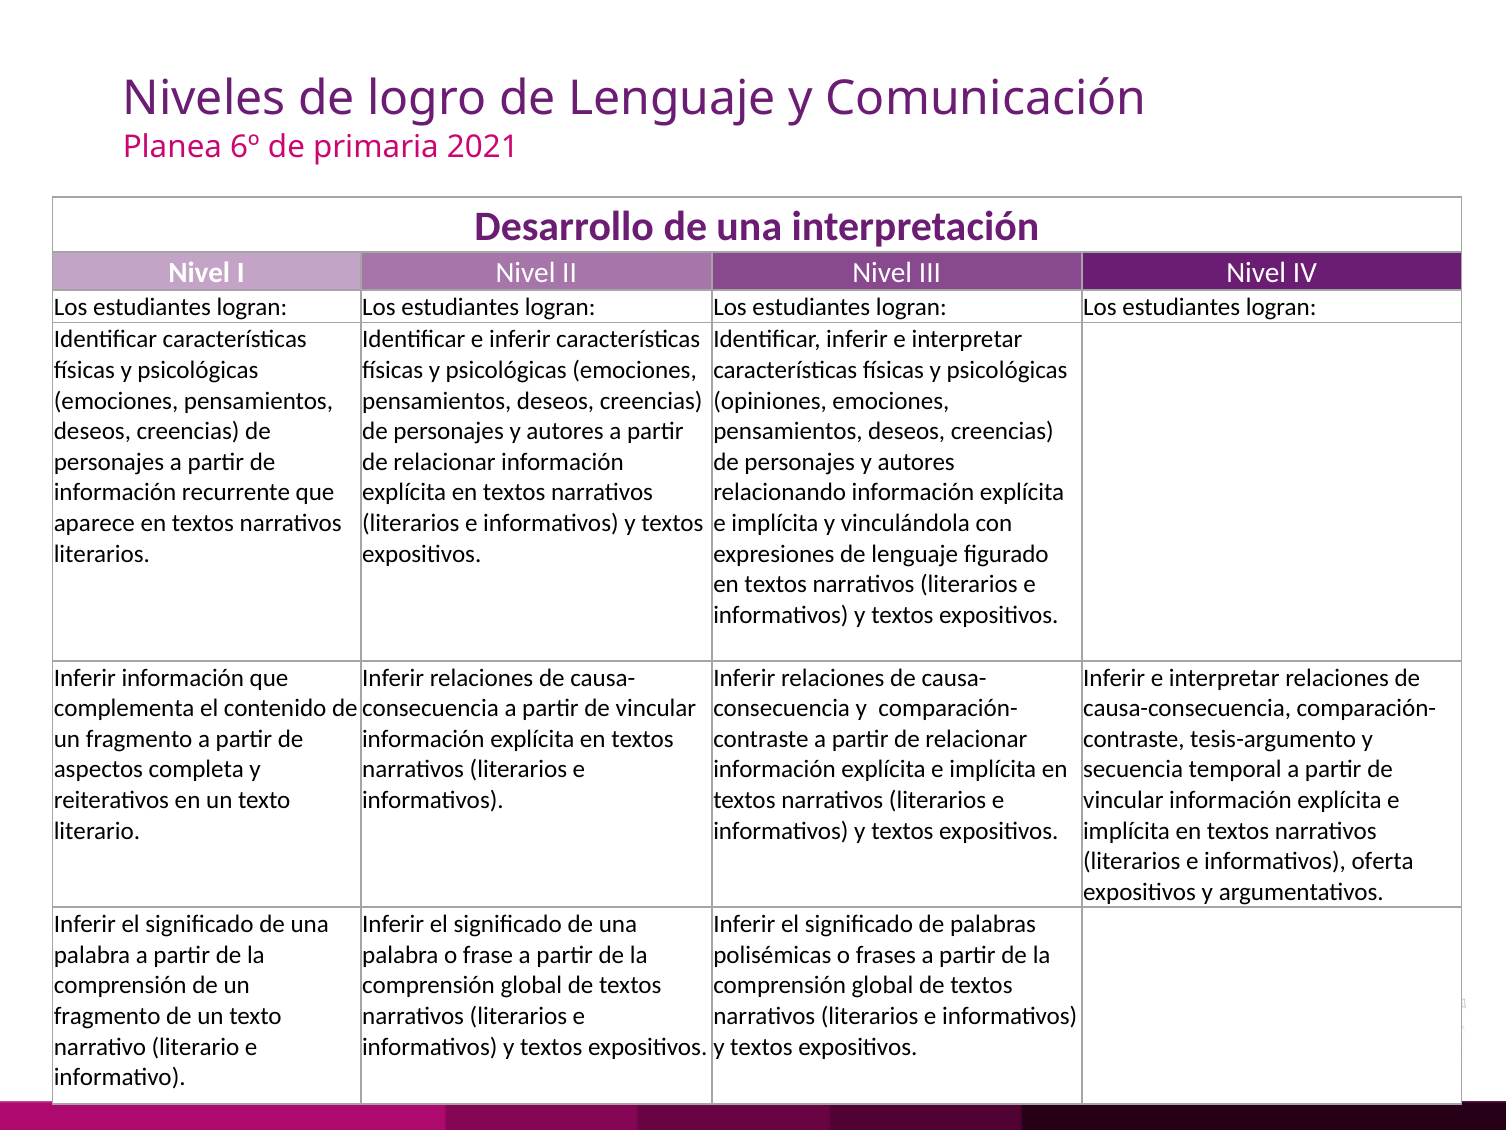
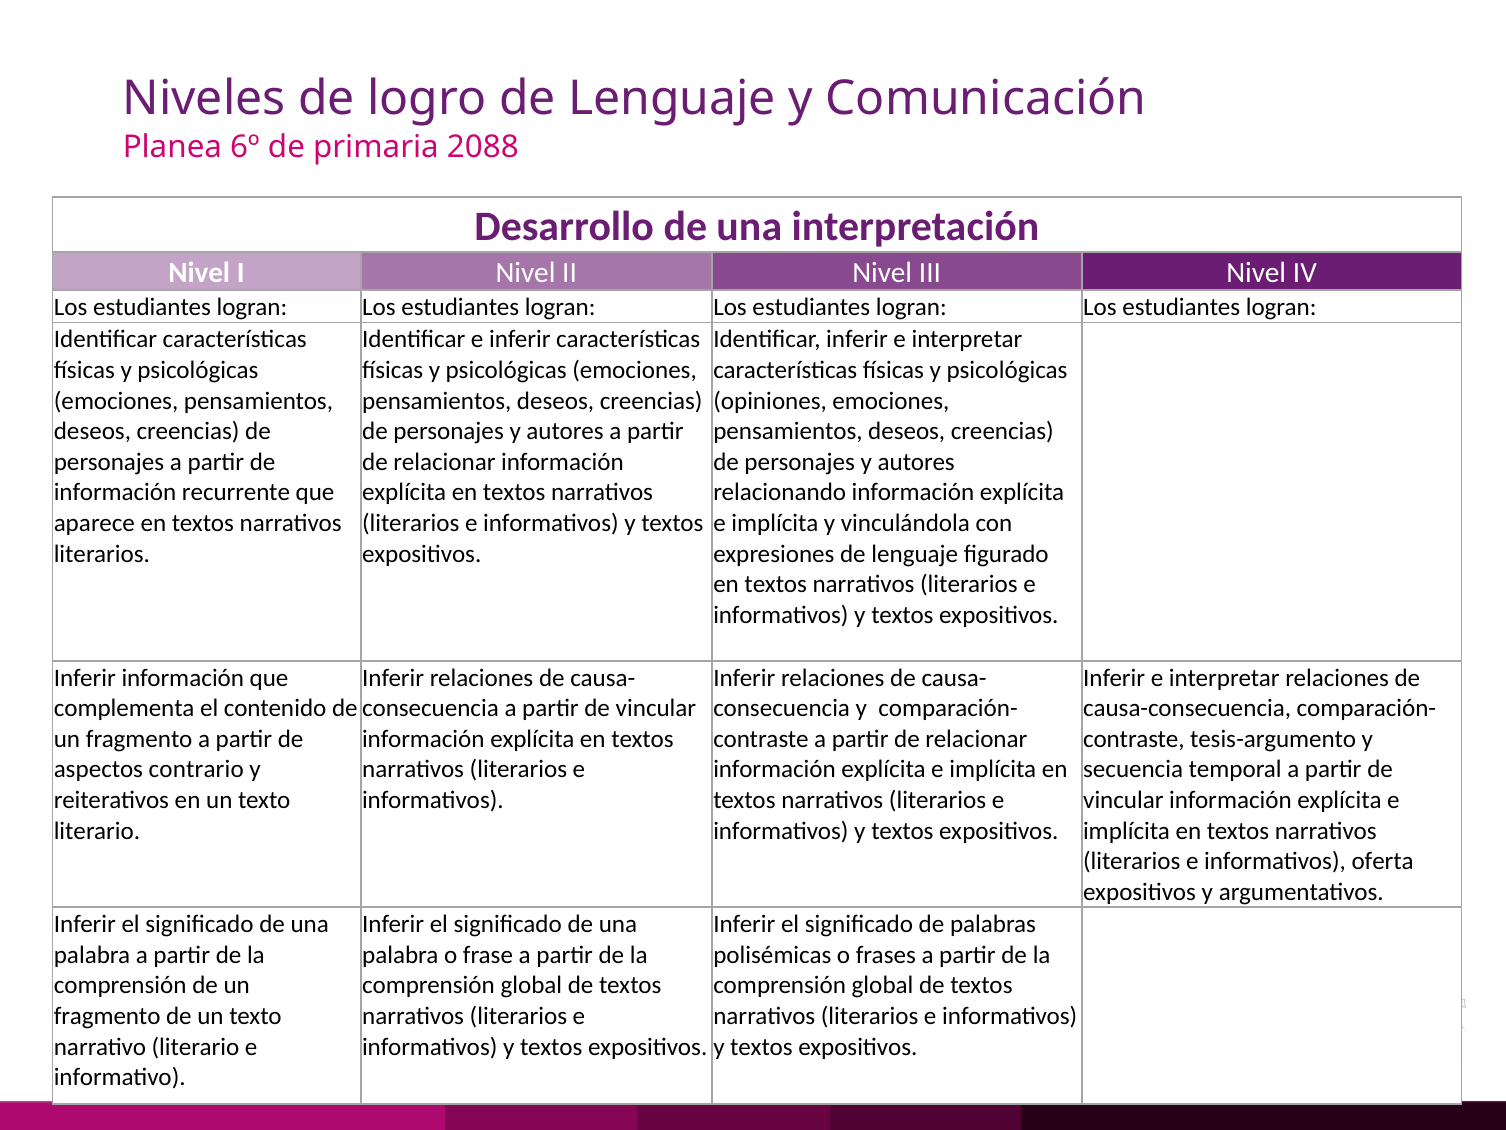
2021: 2021 -> 2088 (483, 147)
completa: completa -> contrario (196, 769)
